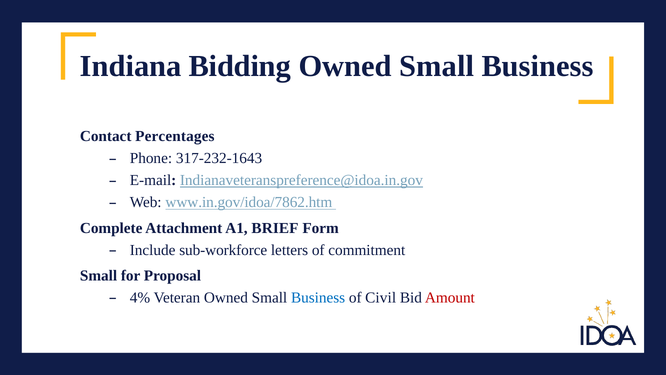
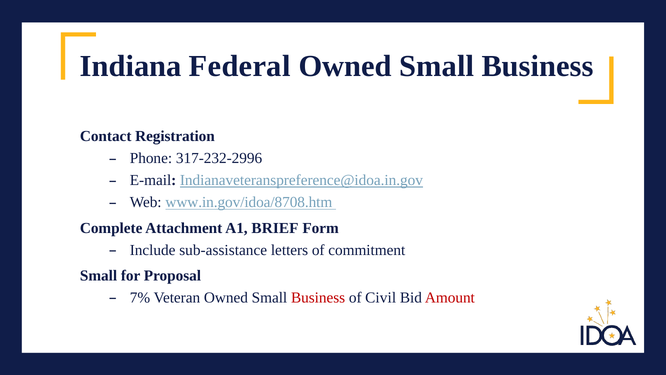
Bidding: Bidding -> Federal (240, 66)
Percentages: Percentages -> Registration (175, 136)
317-232-1643: 317-232-1643 -> 317-232-2996 (219, 158)
www.in.gov/idoa/7862.htm: www.in.gov/idoa/7862.htm -> www.in.gov/idoa/8708.htm (249, 202)
sub-workforce: sub-workforce -> sub-assistance (223, 250)
4%: 4% -> 7% (140, 297)
Business colour: blue -> red (318, 297)
